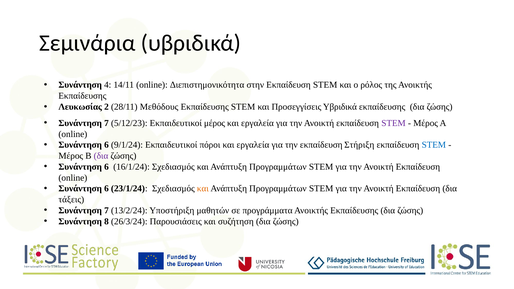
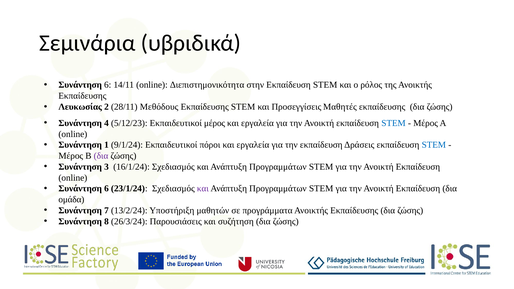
4: 4 -> 6 (108, 85)
Προσεγγίσεις Υβριδικά: Υβριδικά -> Μαθητές (340, 107)
7: 7 -> 4 (106, 123)
STEM colour: purple -> blue (394, 123)
6: 6 -> 1 (106, 145)
Στήριξη: Στήριξη -> Δράσεις (359, 145)
6: 6 -> 3 (106, 167)
και colour: orange -> purple (203, 189)
τάξεις: τάξεις -> ομάδα (71, 200)
